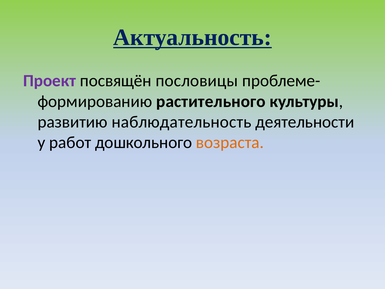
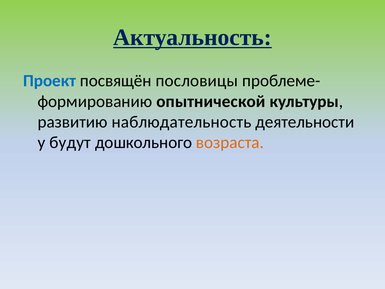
Проект colour: purple -> blue (50, 81)
растительного: растительного -> опытнической (211, 101)
работ: работ -> будут (70, 142)
